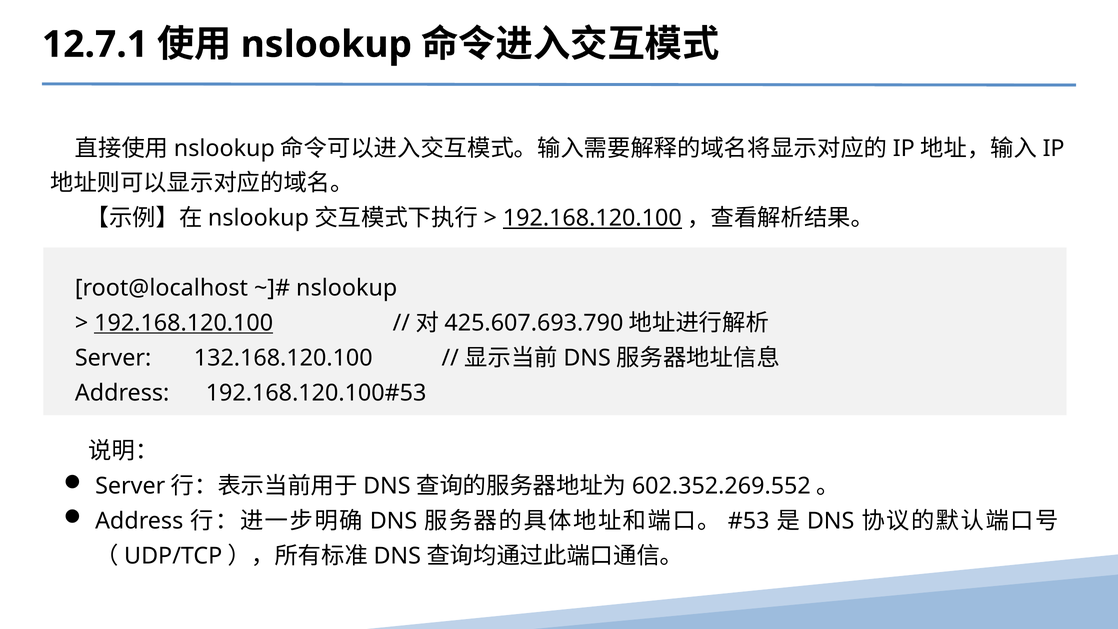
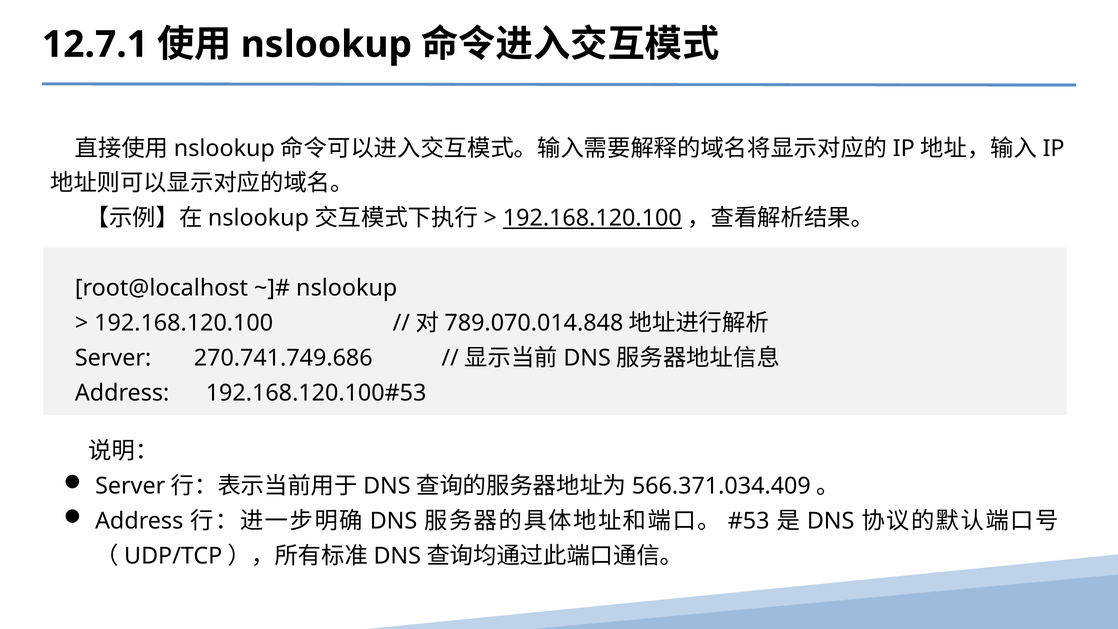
192.168.120.100 underline: present -> none (184, 323)
425.607.693.790: 425.607.693.790 -> 789.070.014.848 (534, 323)
132.168.120.100: 132.168.120.100 -> 270.741.749.686 (283, 358)
602.352.269.552: 602.352.269.552 -> 566.371.034.409 (721, 486)
